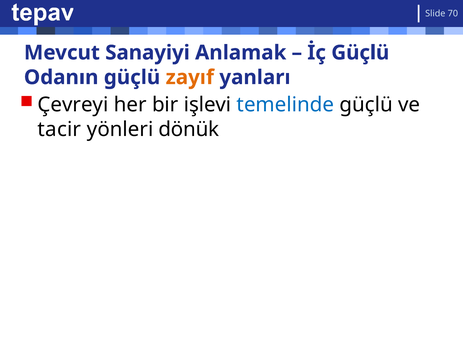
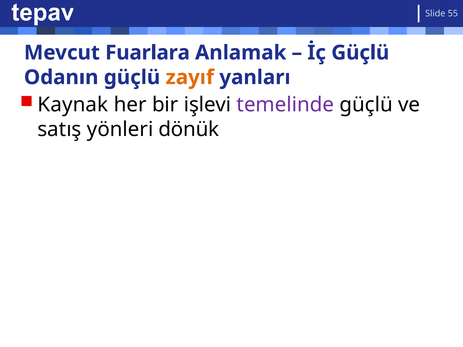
70: 70 -> 55 (453, 13)
Sanayiyi: Sanayiyi -> Fuarlara (148, 53)
Çevreyi: Çevreyi -> Kaynak (73, 105)
temelinde colour: blue -> purple (285, 105)
tacir: tacir -> satış (59, 130)
